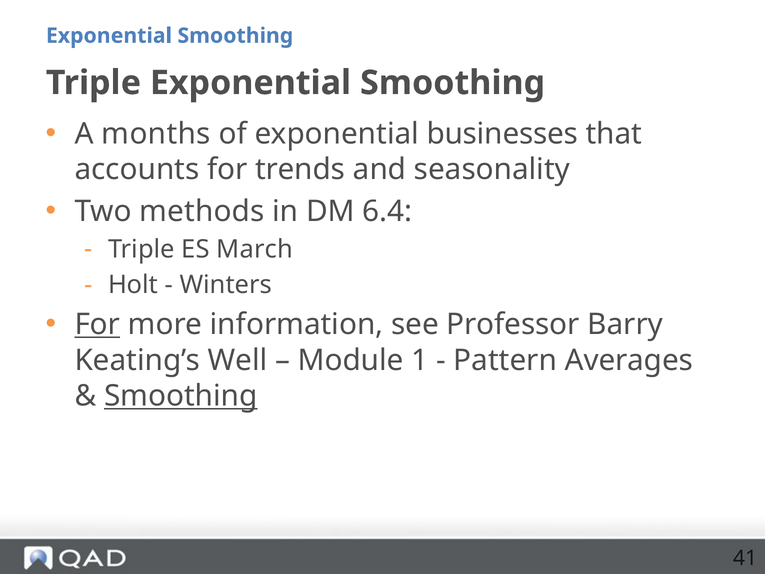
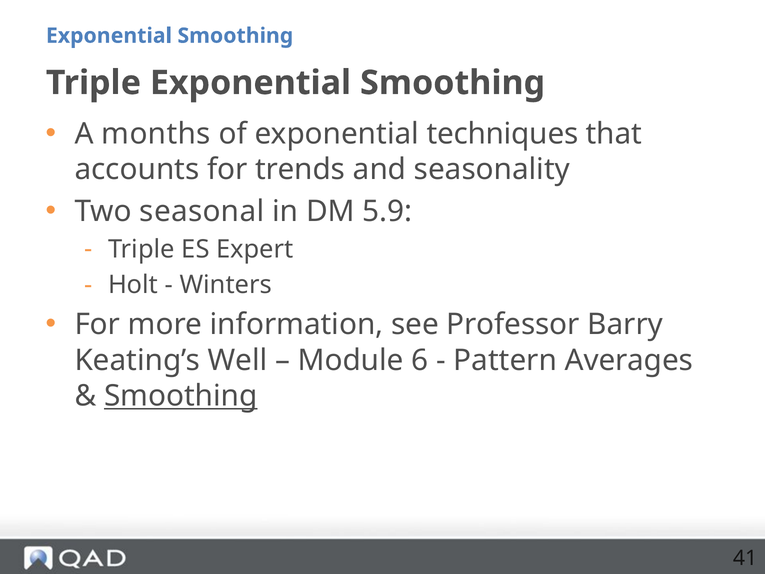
businesses: businesses -> techniques (502, 134)
methods: methods -> seasonal (202, 211)
6.4: 6.4 -> 5.9 (387, 211)
March: March -> Expert (255, 249)
For underline: present -> none (97, 324)
1: 1 -> 6 (420, 360)
